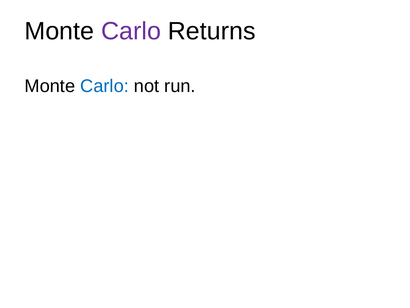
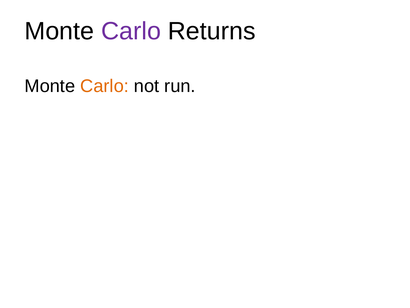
Carlo colour: blue -> orange (105, 86)
